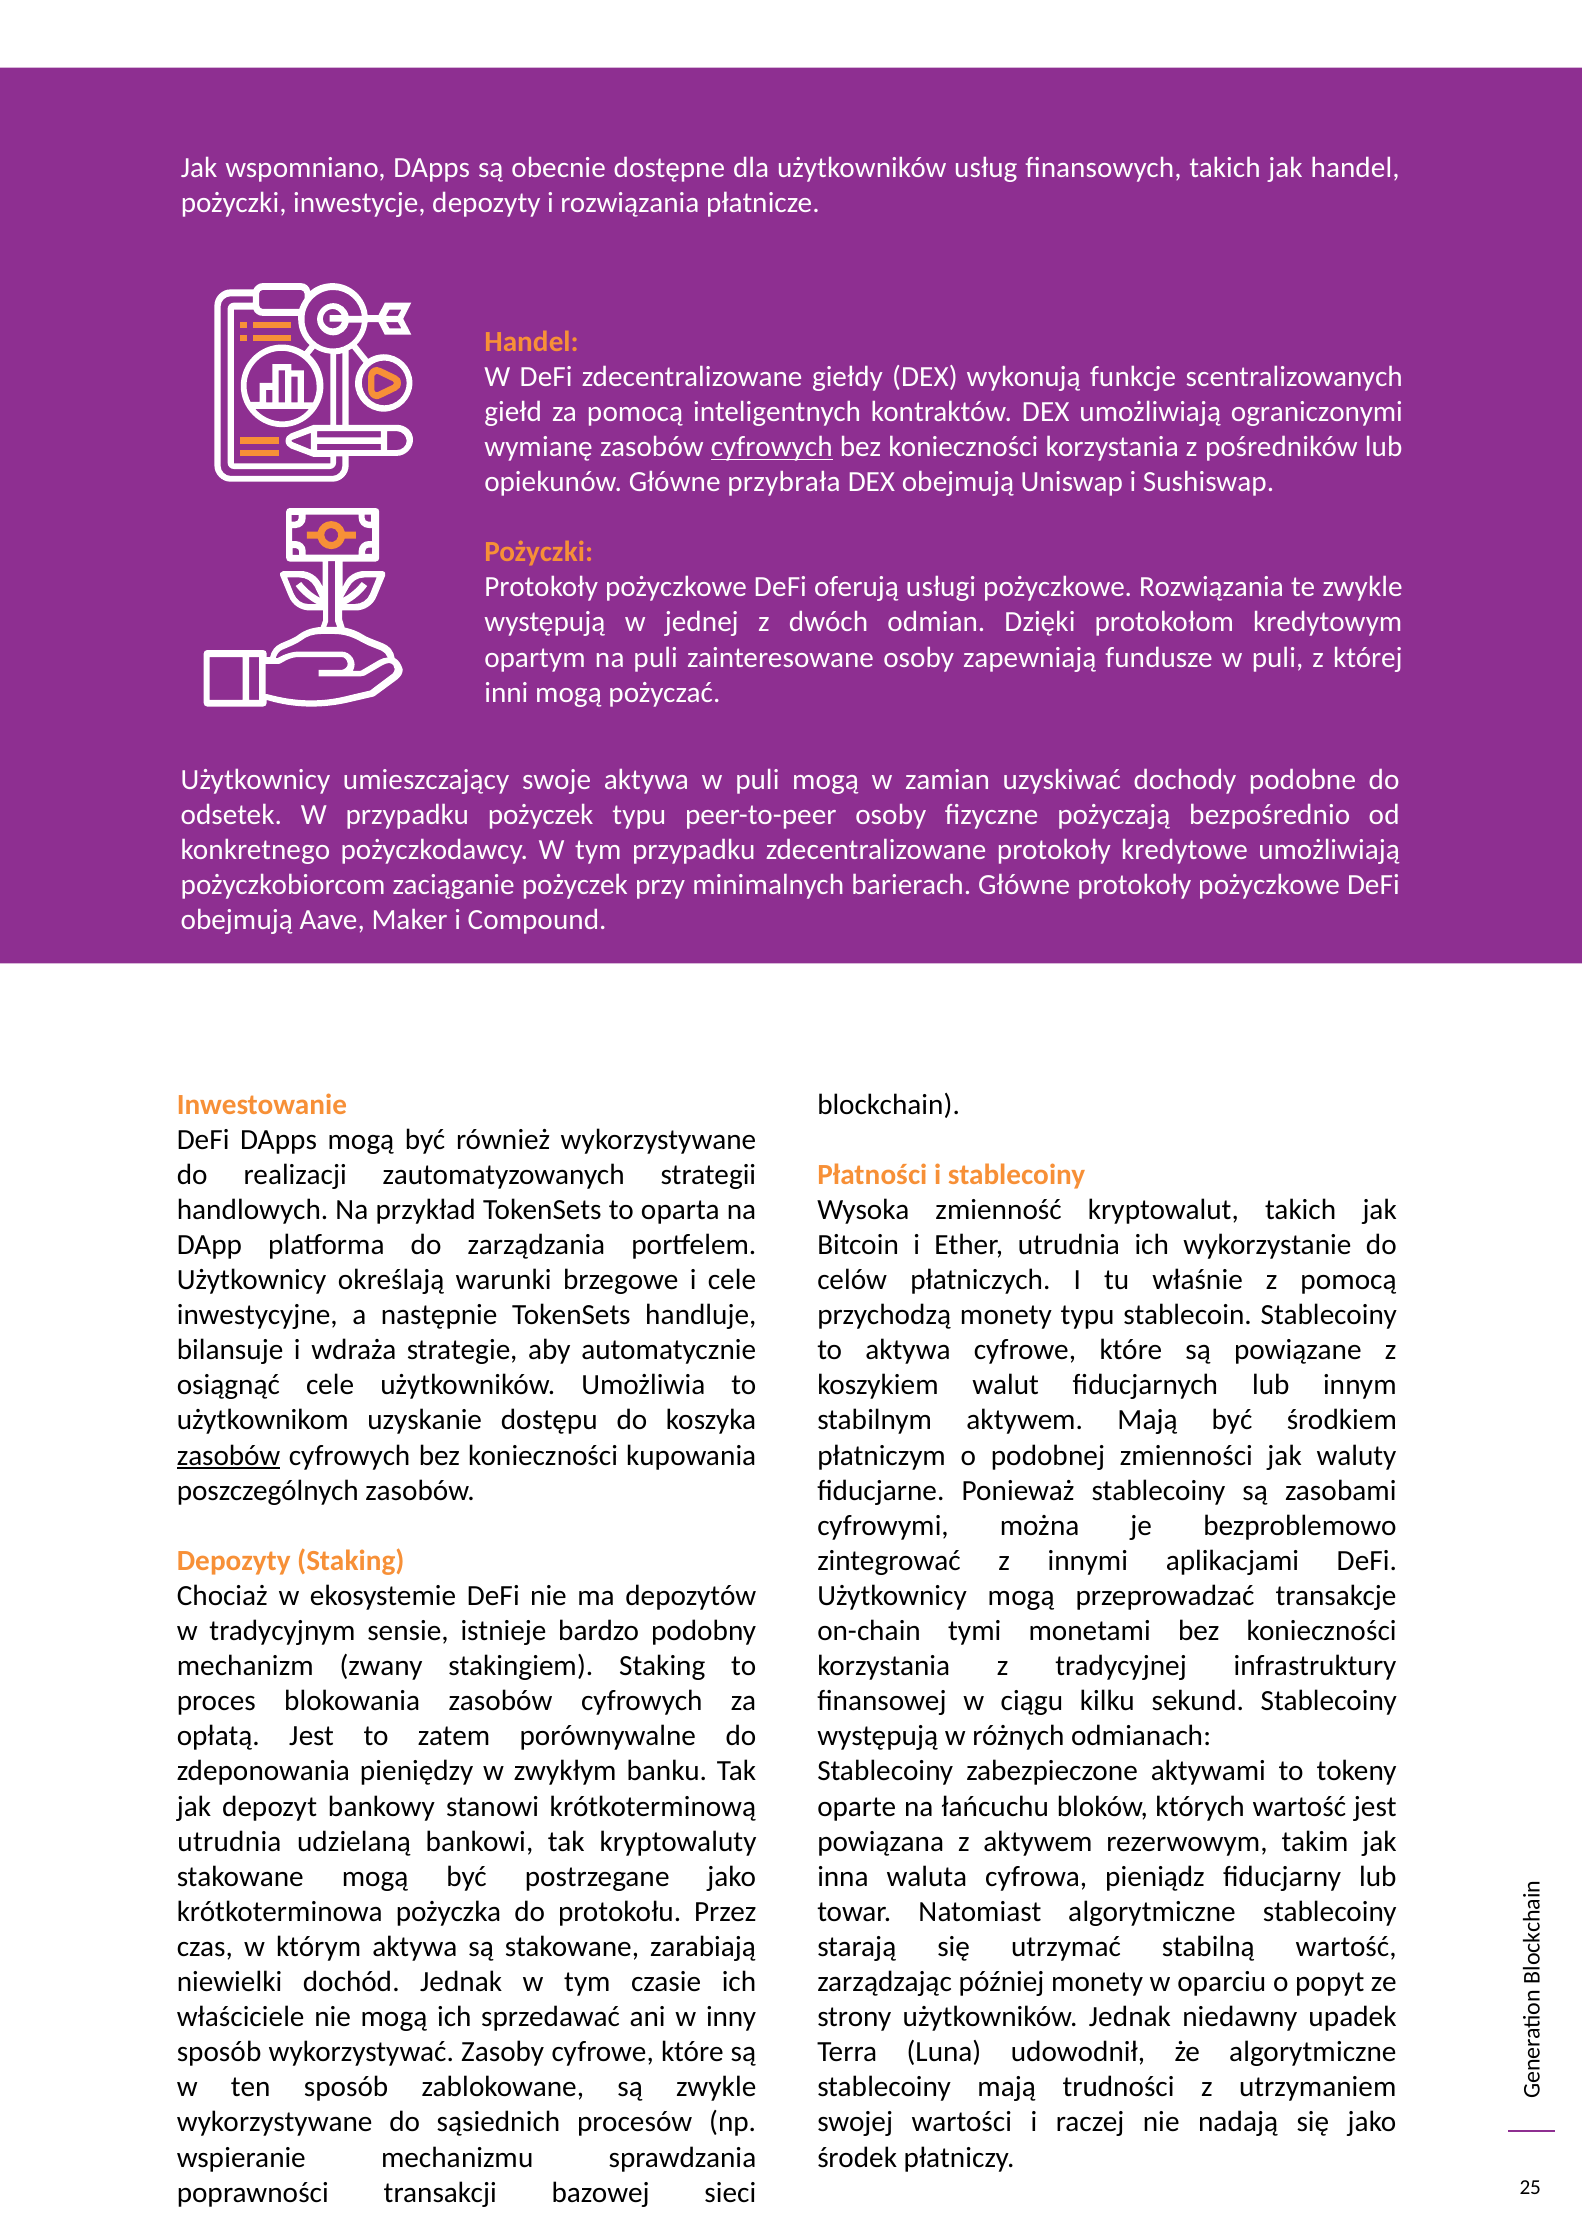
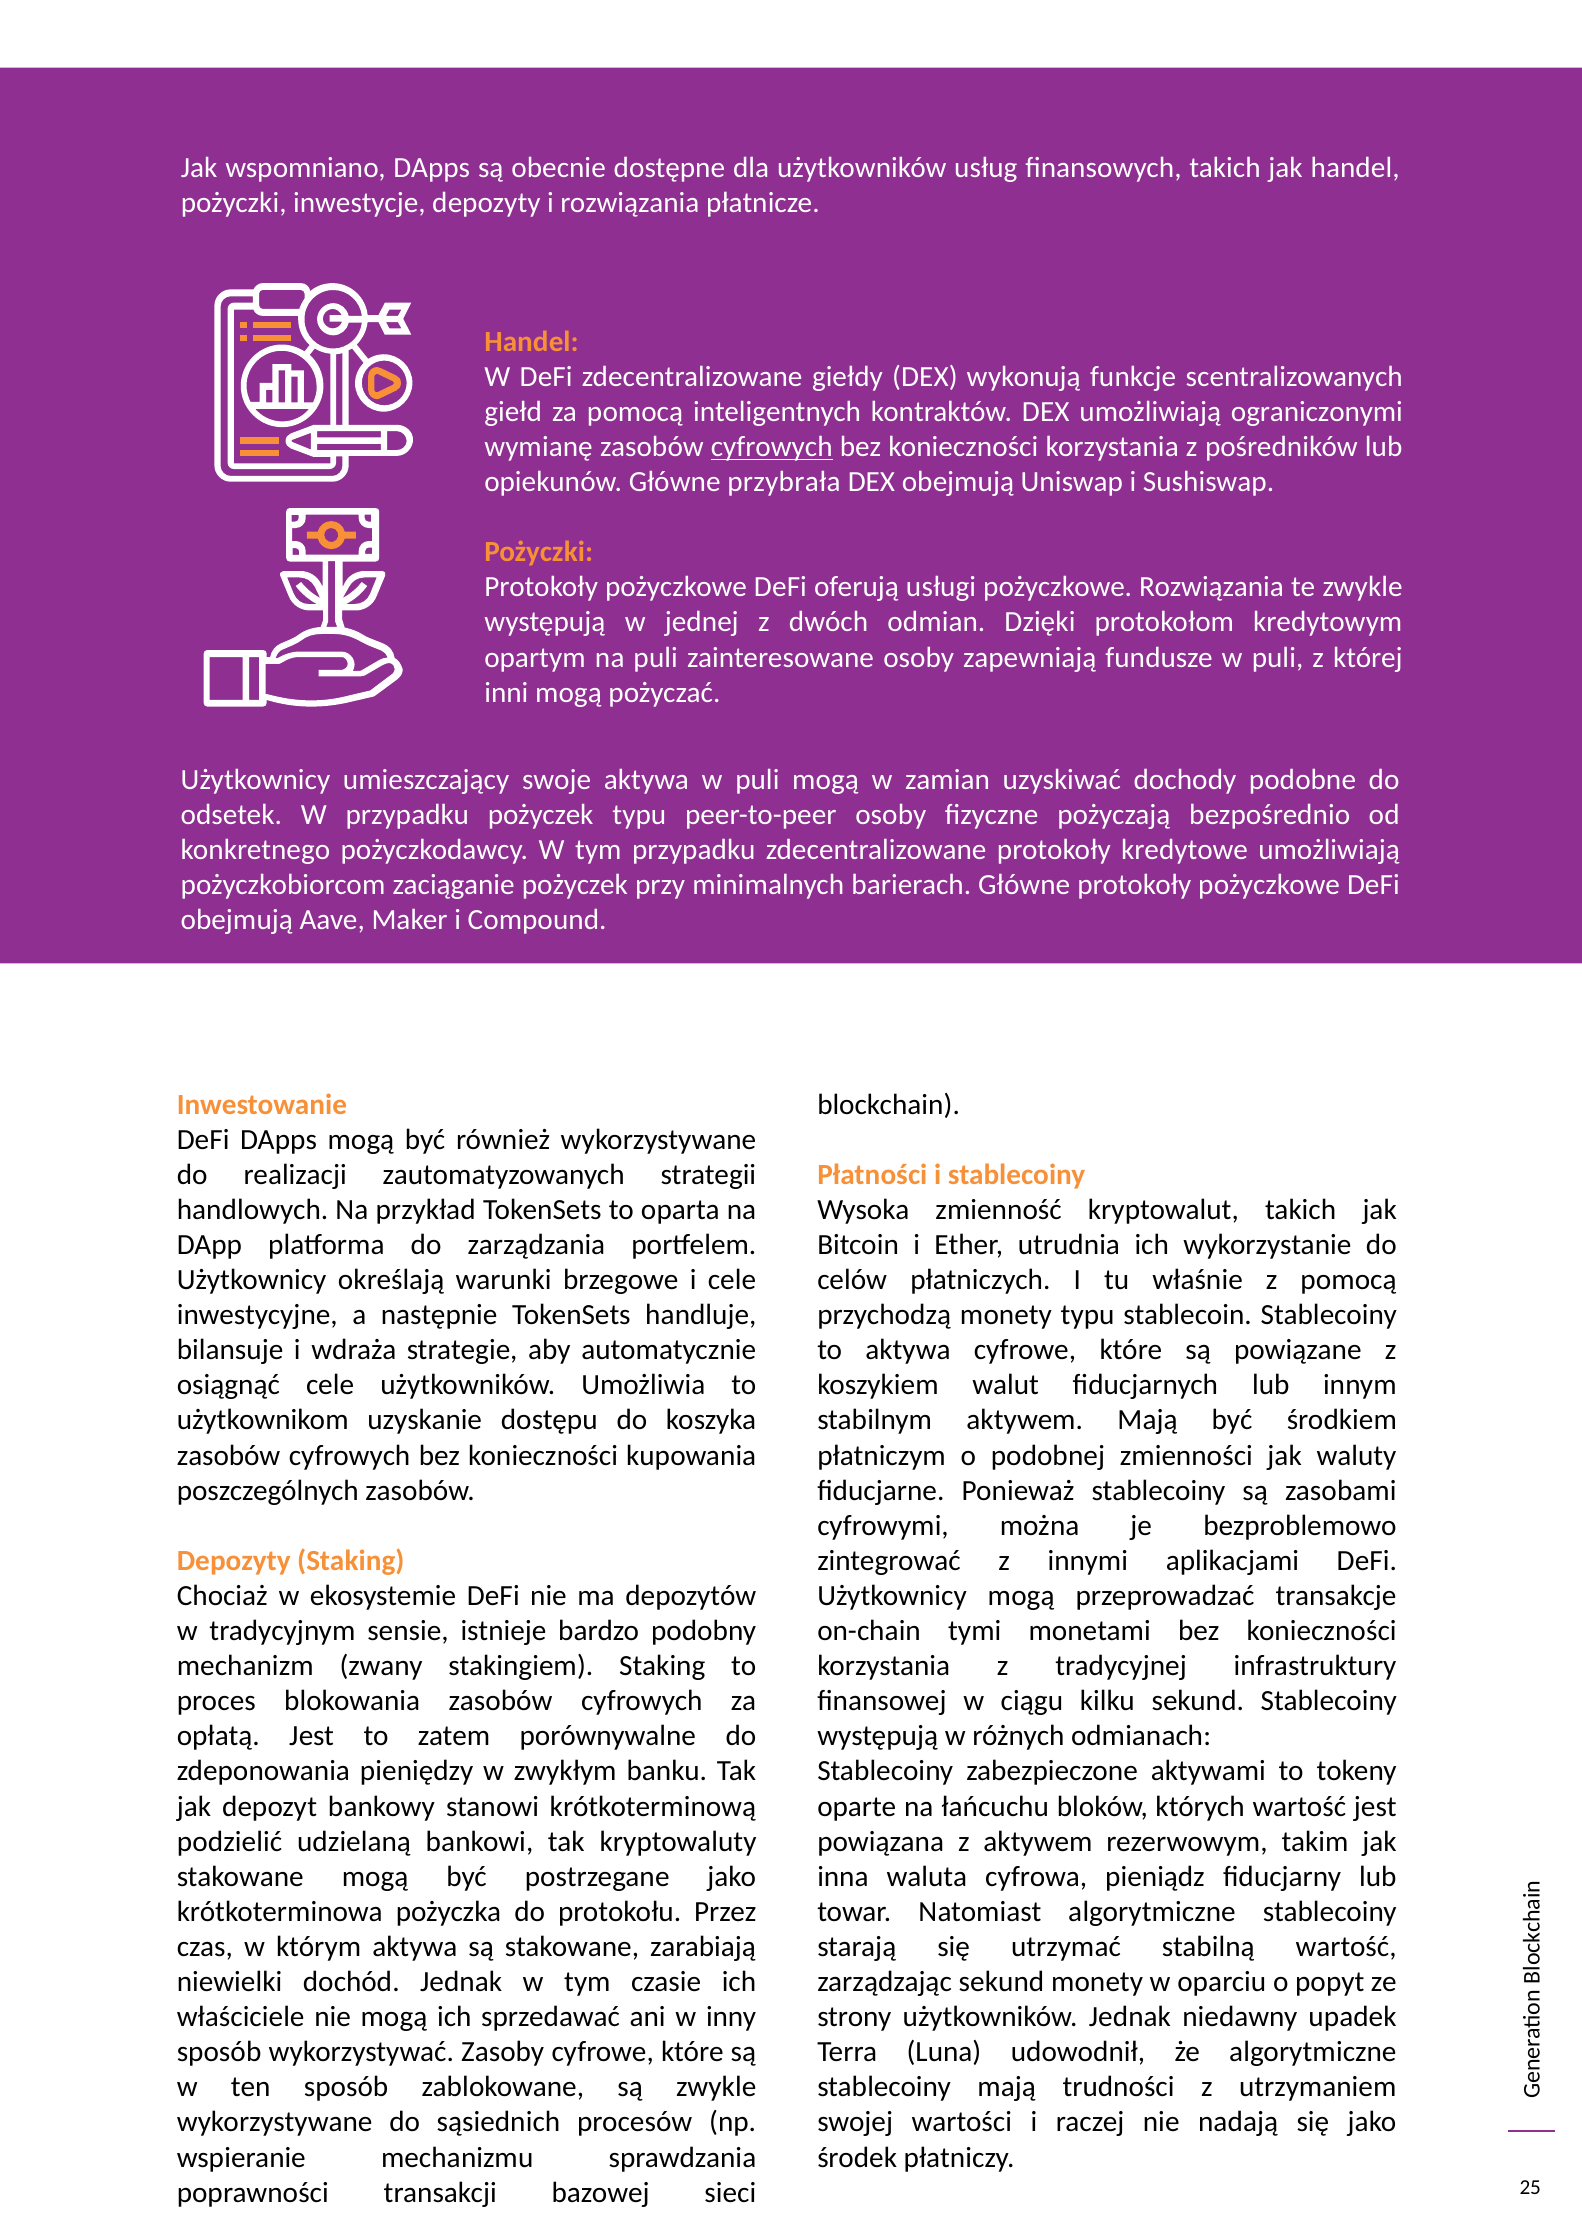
zasobów underline: present -> none (229, 1456)
utrudnia: utrudnia -> podzielić (230, 1842)
zarządzając później: później -> sekund (1001, 1982)
